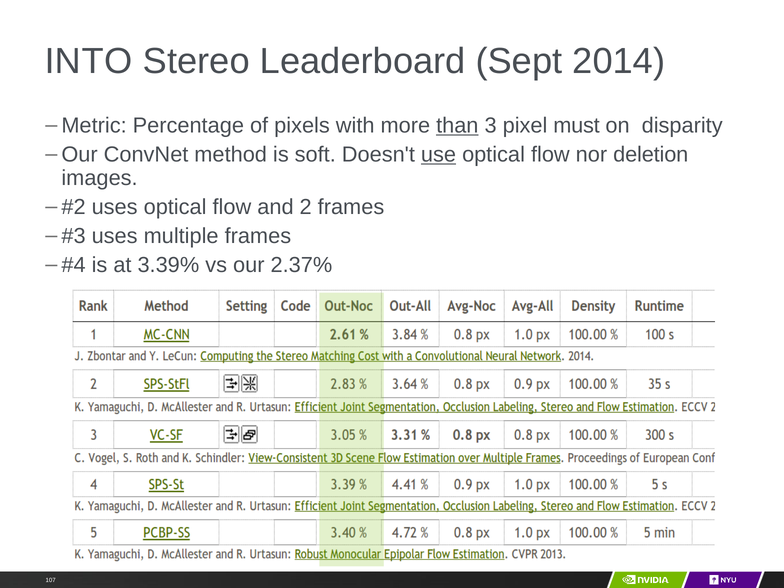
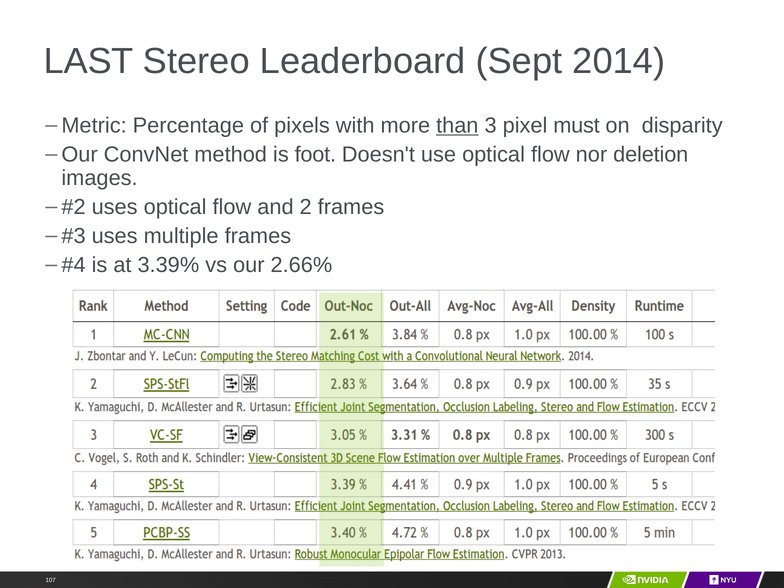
INTO: INTO -> LAST (89, 61)
soft: soft -> foot (315, 155)
use underline: present -> none (438, 155)
2.37%: 2.37% -> 2.66% (301, 265)
